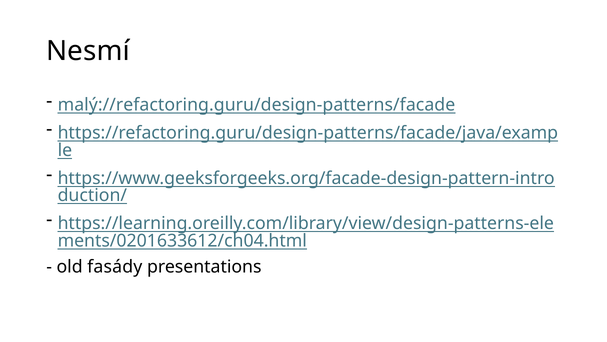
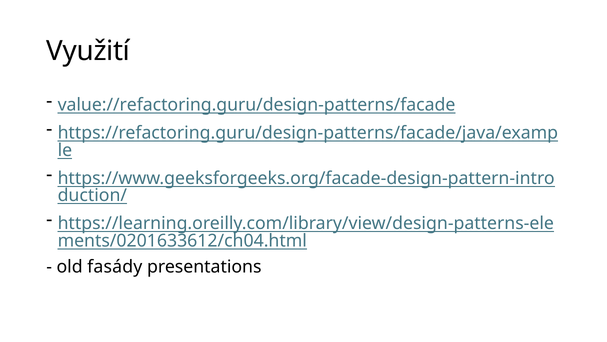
Nesmí: Nesmí -> Využití (88, 51)
malý://refactoring.guru/design-patterns/facade: malý://refactoring.guru/design-patterns/facade -> value://refactoring.guru/design-patterns/facade (257, 105)
